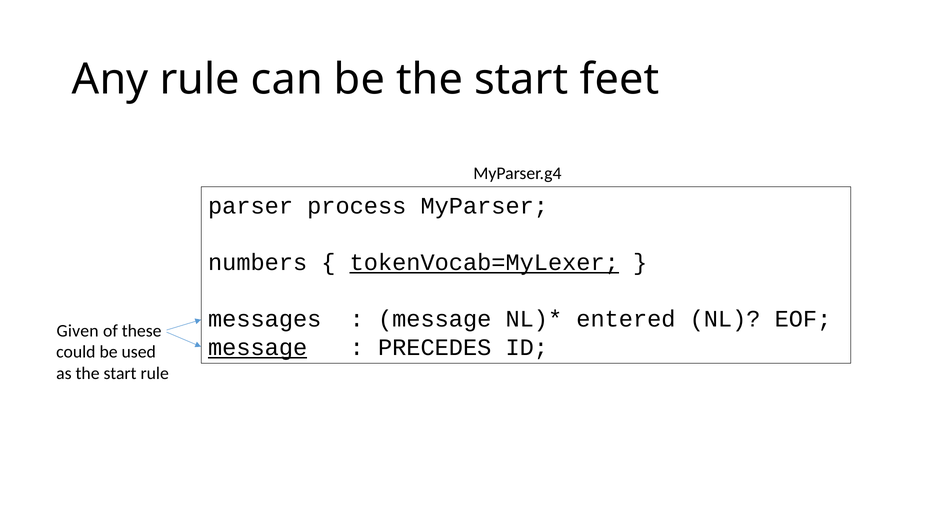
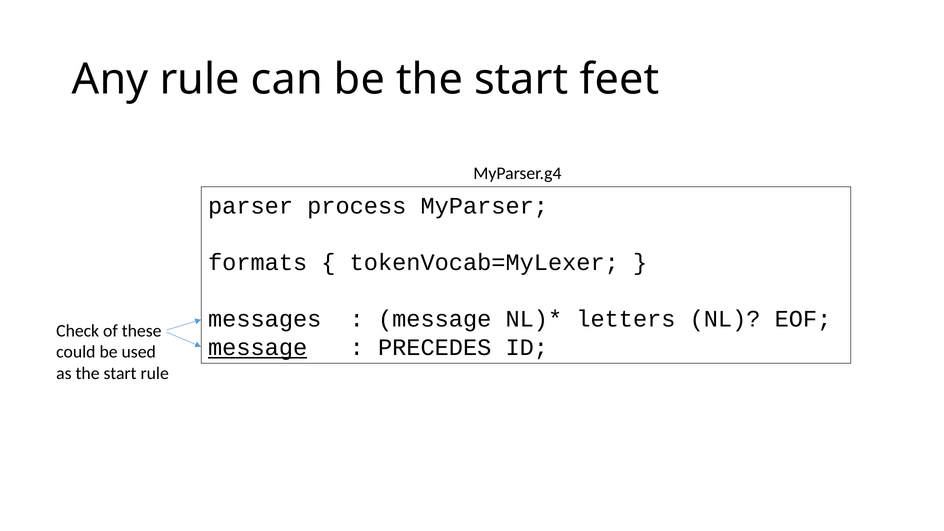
numbers: numbers -> formats (258, 262)
tokenVocab=MyLexer underline: present -> none (484, 262)
entered: entered -> letters (626, 319)
Given: Given -> Check (78, 331)
